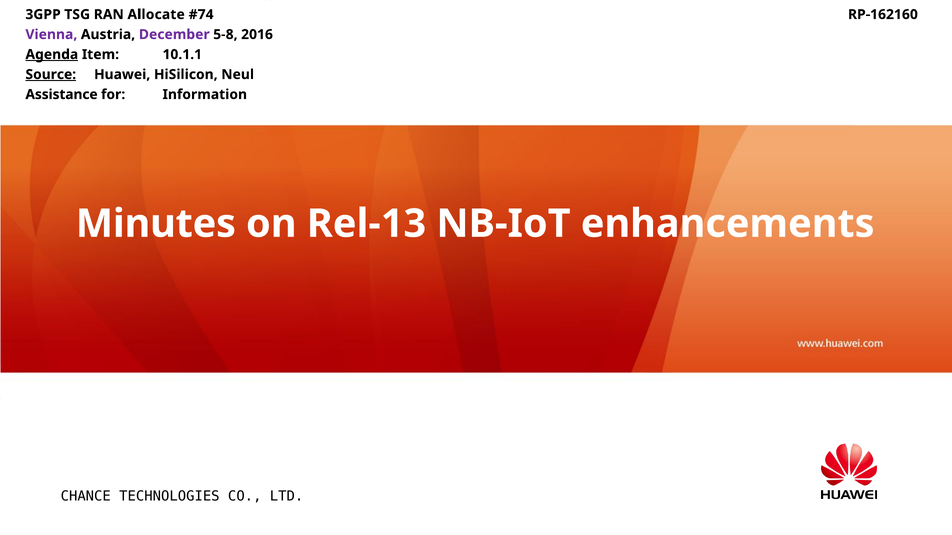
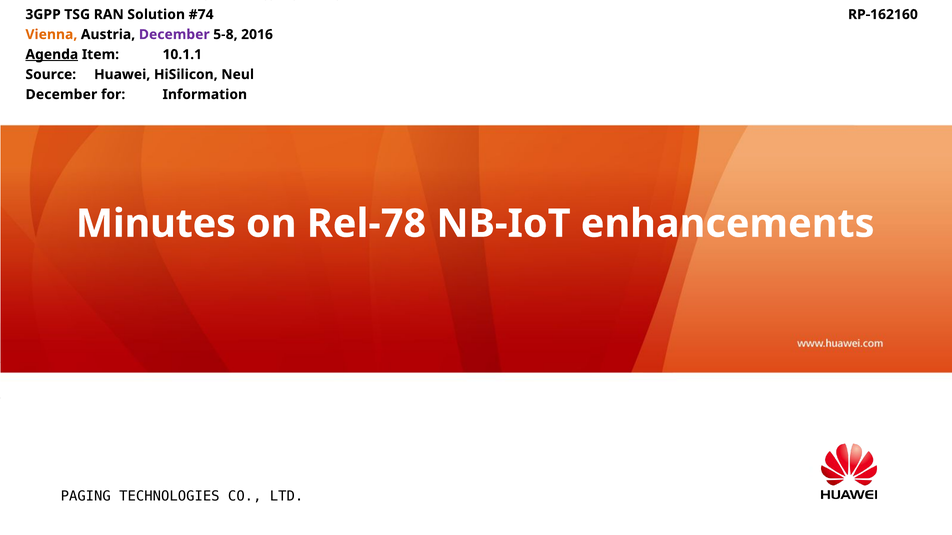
Allocate: Allocate -> Solution (156, 15)
Vienna colour: purple -> orange (51, 35)
Source underline: present -> none (51, 75)
Assistance: Assistance -> December (61, 95)
Rel-13: Rel-13 -> Rel-78 (366, 224)
CHANCE: CHANCE -> PAGING (86, 497)
